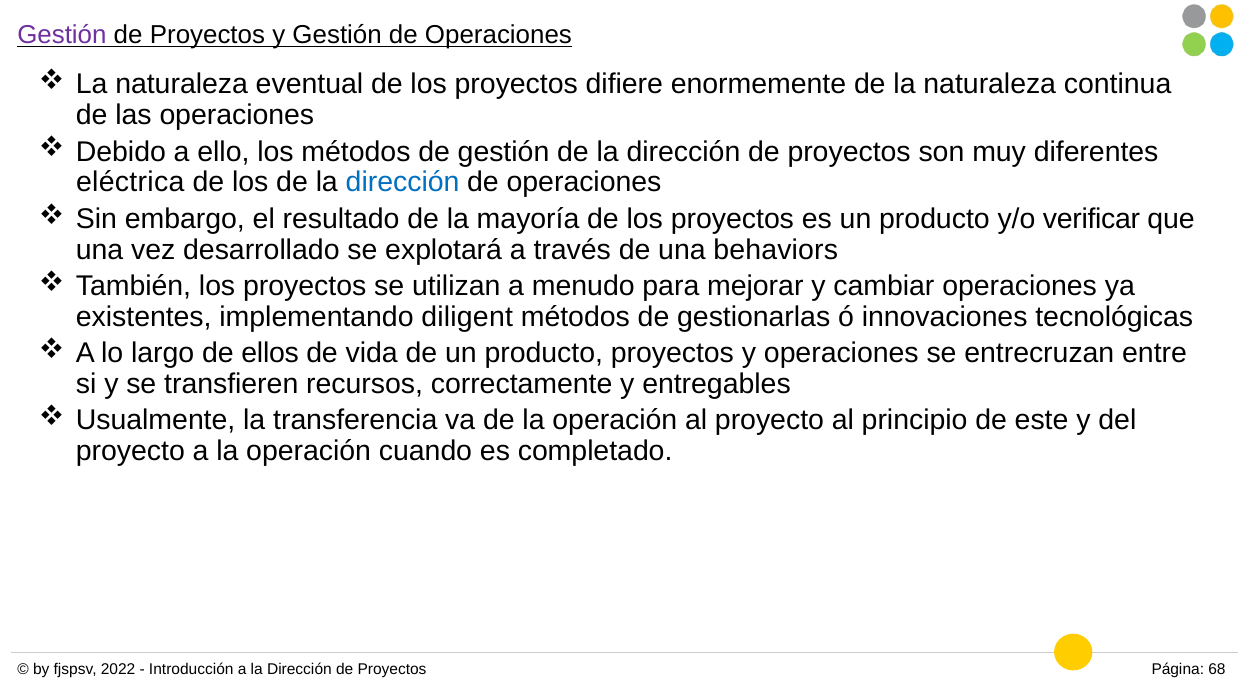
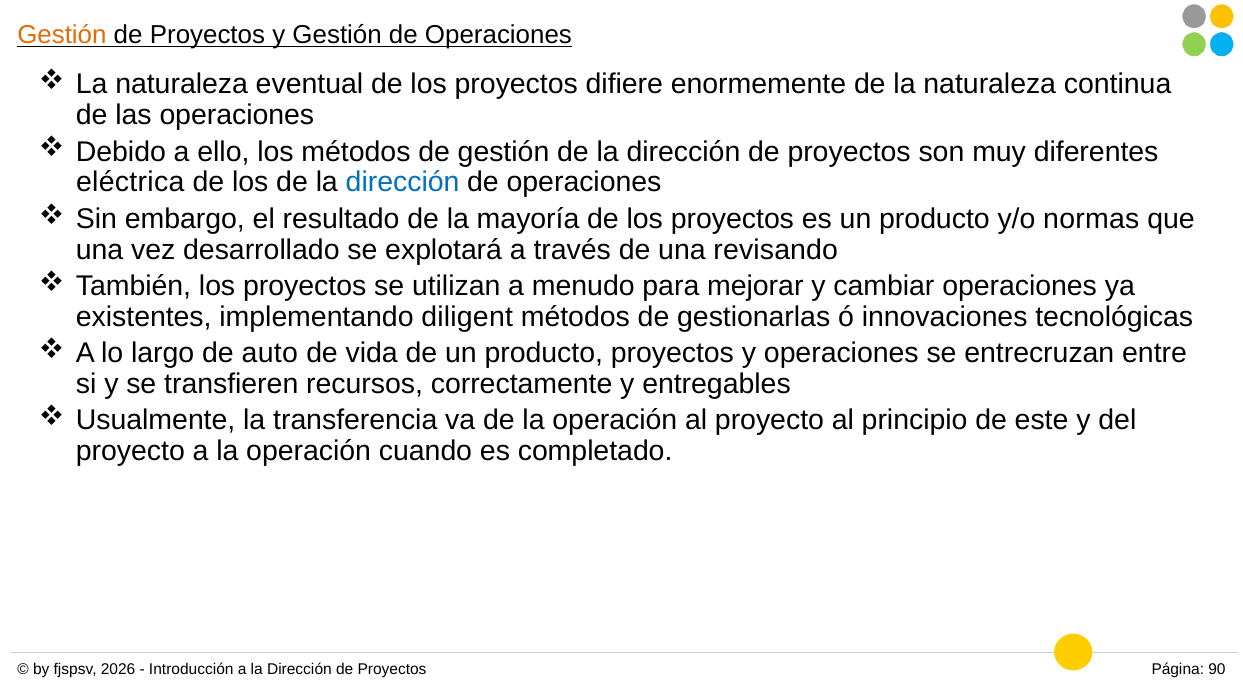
Gestión colour: purple -> orange (62, 35)
verificar: verificar -> normas (1091, 219)
behaviors: behaviors -> revisando (776, 250)
ellos: ellos -> auto (270, 353)
2022: 2022 -> 2026 (118, 669)
68: 68 -> 90 (1217, 669)
